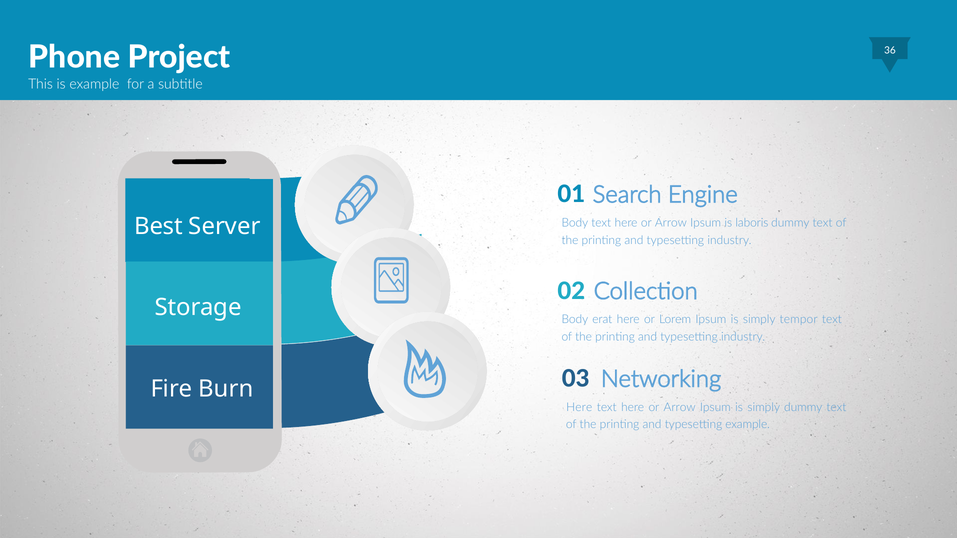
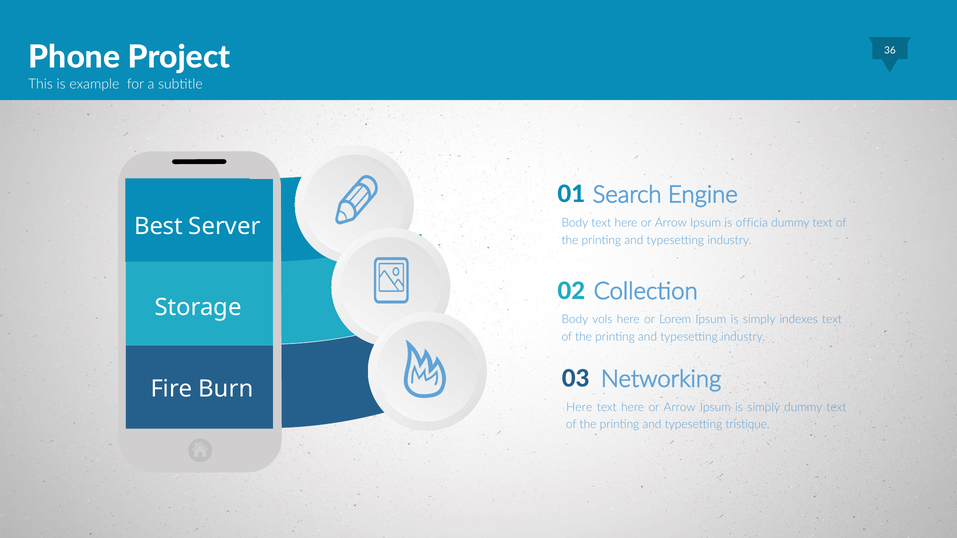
laboris: laboris -> officia (752, 223)
erat: erat -> vols (602, 320)
tempor: tempor -> indexes (799, 320)
typesetting example: example -> tristique (748, 425)
